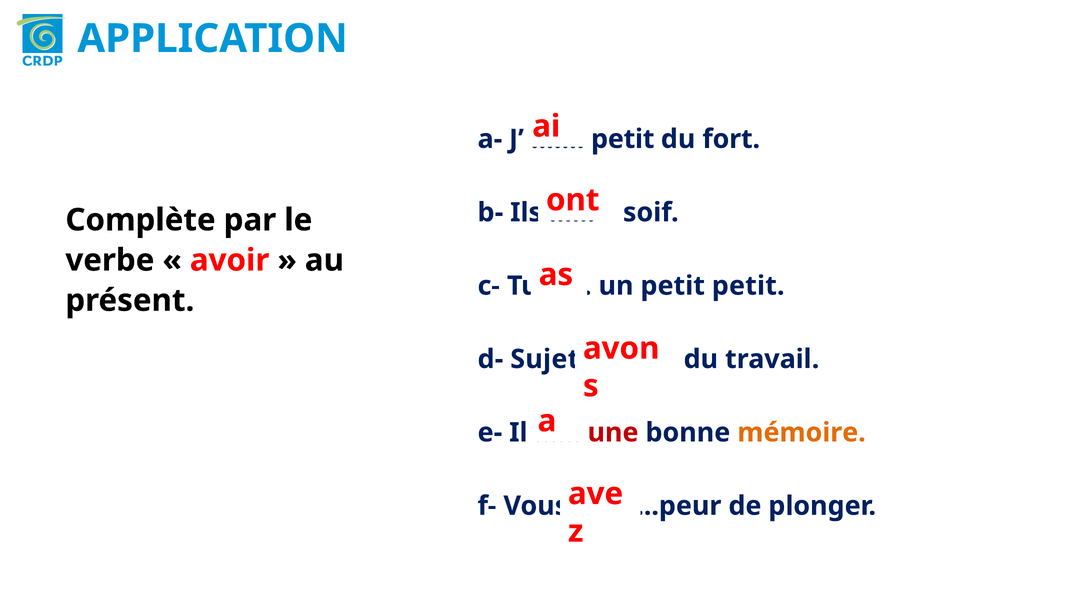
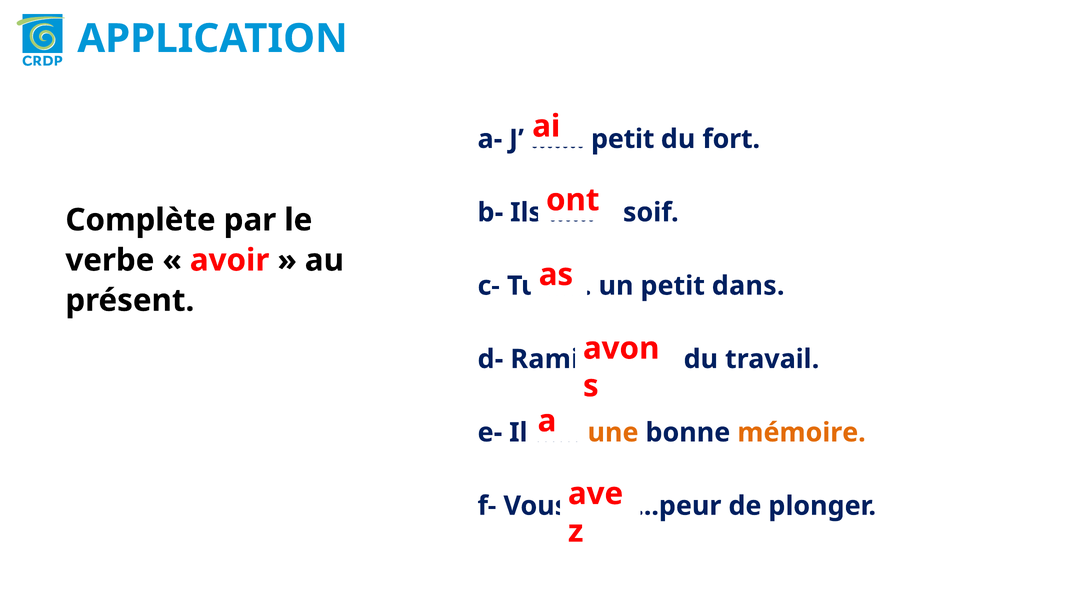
petit petit: petit -> dans (748, 286)
Sujet: Sujet -> Rami (545, 360)
une colour: red -> orange (613, 433)
